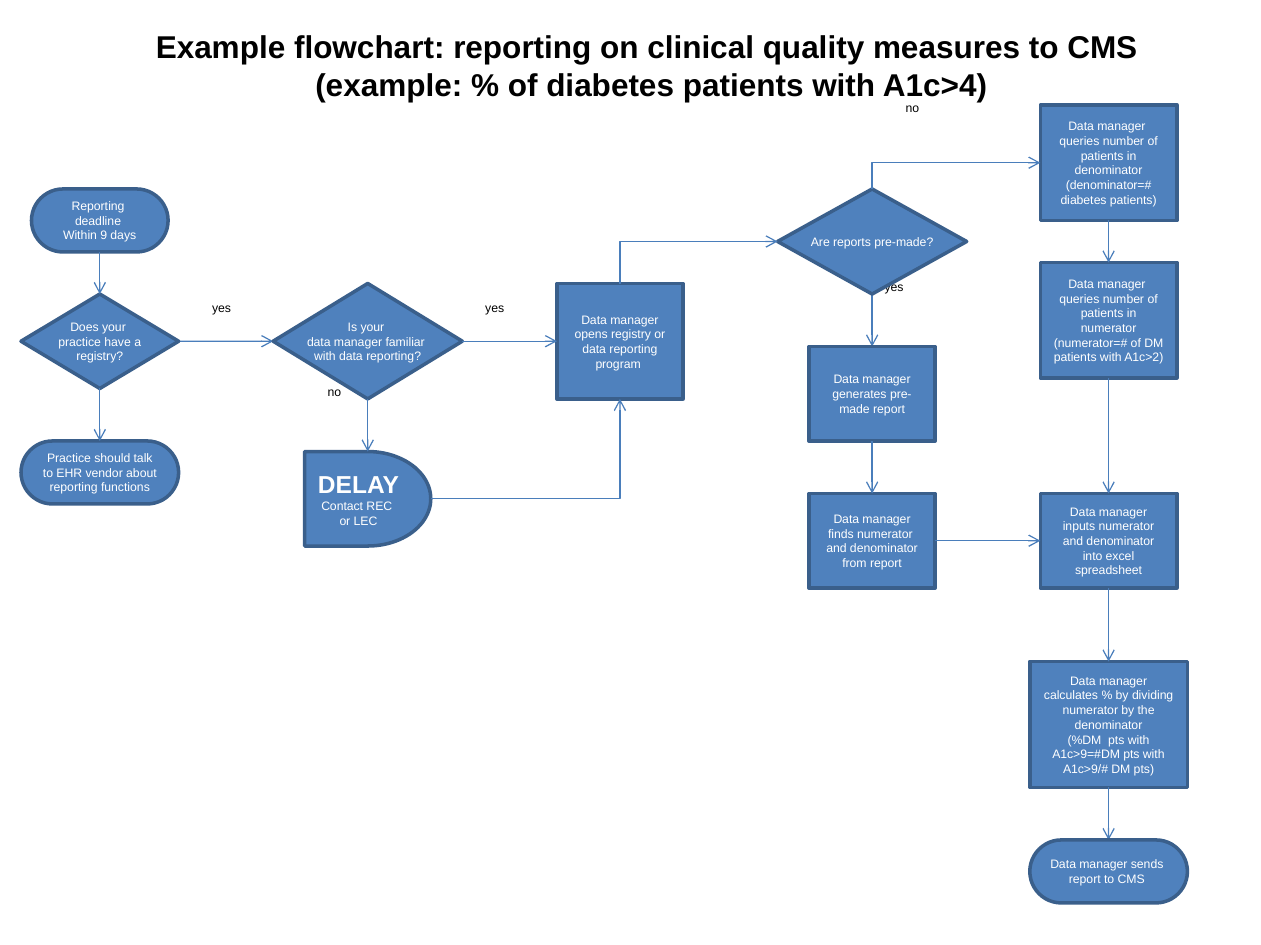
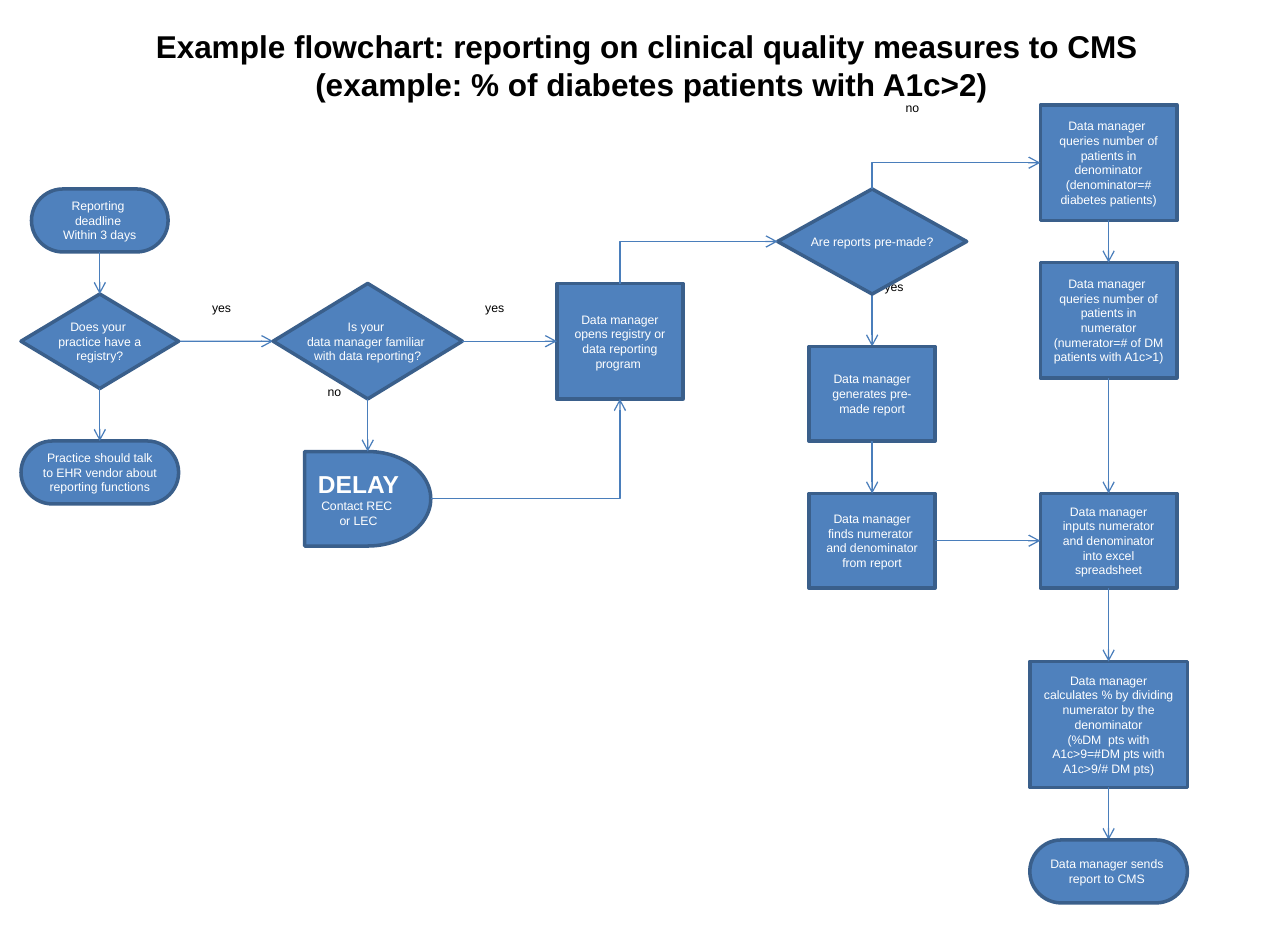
A1c>4: A1c>4 -> A1c>2 (935, 86)
9: 9 -> 3 (104, 236)
A1c>2: A1c>2 -> A1c>1 (1144, 358)
